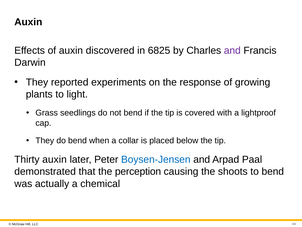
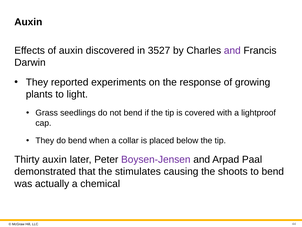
6825: 6825 -> 3527 (159, 50)
Boysen-Jensen colour: blue -> purple (156, 159)
perception: perception -> stimulates (138, 171)
